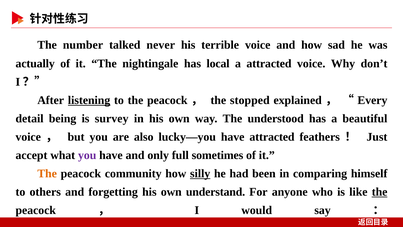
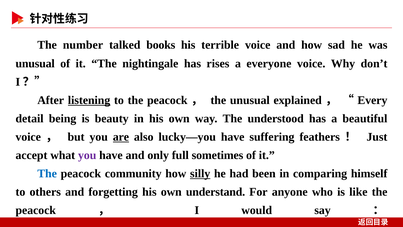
never: never -> books (161, 45)
actually: actually -> unusual (35, 63)
local: local -> rises (218, 63)
a attracted: attracted -> everyone (269, 63)
the stopped: stopped -> unusual (250, 100)
survey: survey -> beauty (112, 118)
are underline: none -> present (121, 137)
have attracted: attracted -> suffering (272, 137)
The colour: orange -> blue (47, 173)
the underline: present -> none (380, 192)
